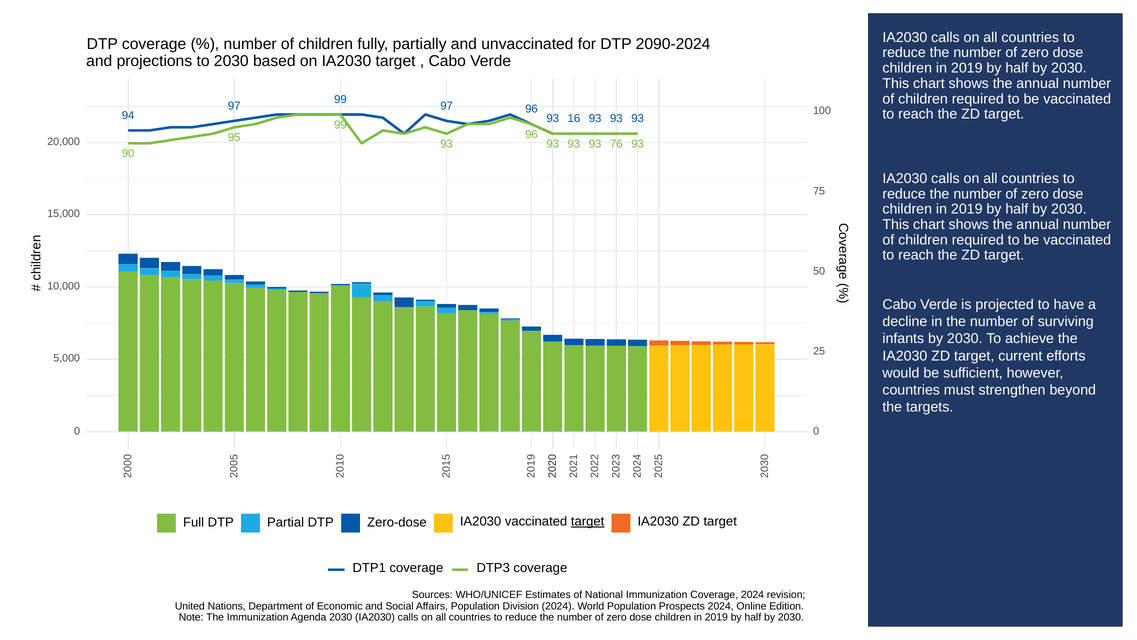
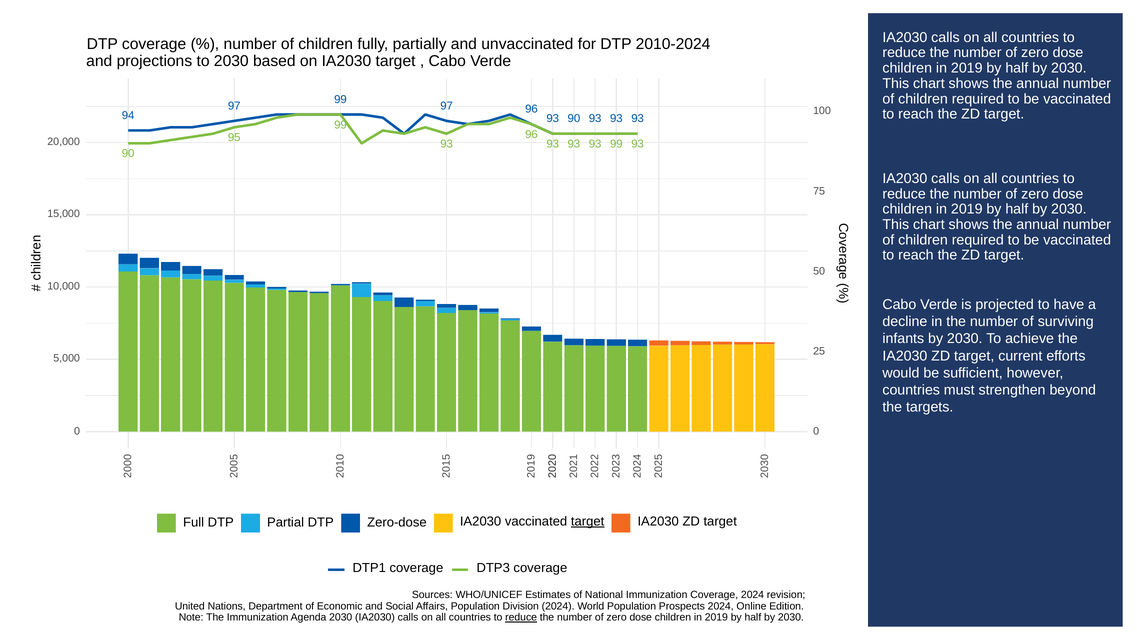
2090-2024: 2090-2024 -> 2010-2024 (673, 44)
16: 16 -> 90 (574, 118)
93 76: 76 -> 99 (616, 144)
reduce underline: none -> present (521, 617)
